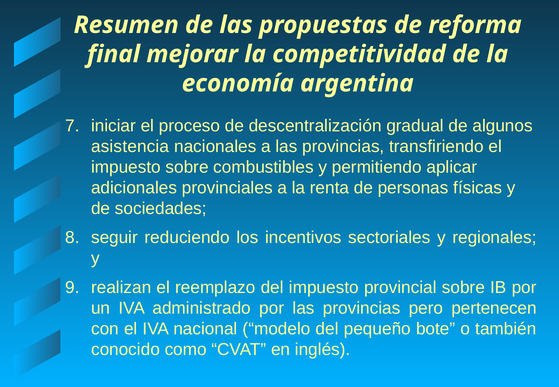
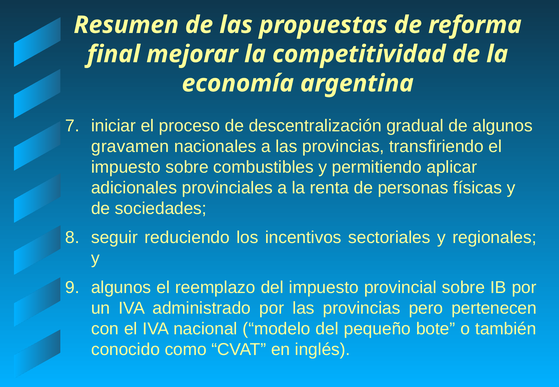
asistencia: asistencia -> gravamen (130, 146)
realizan: realizan -> algunos (121, 288)
